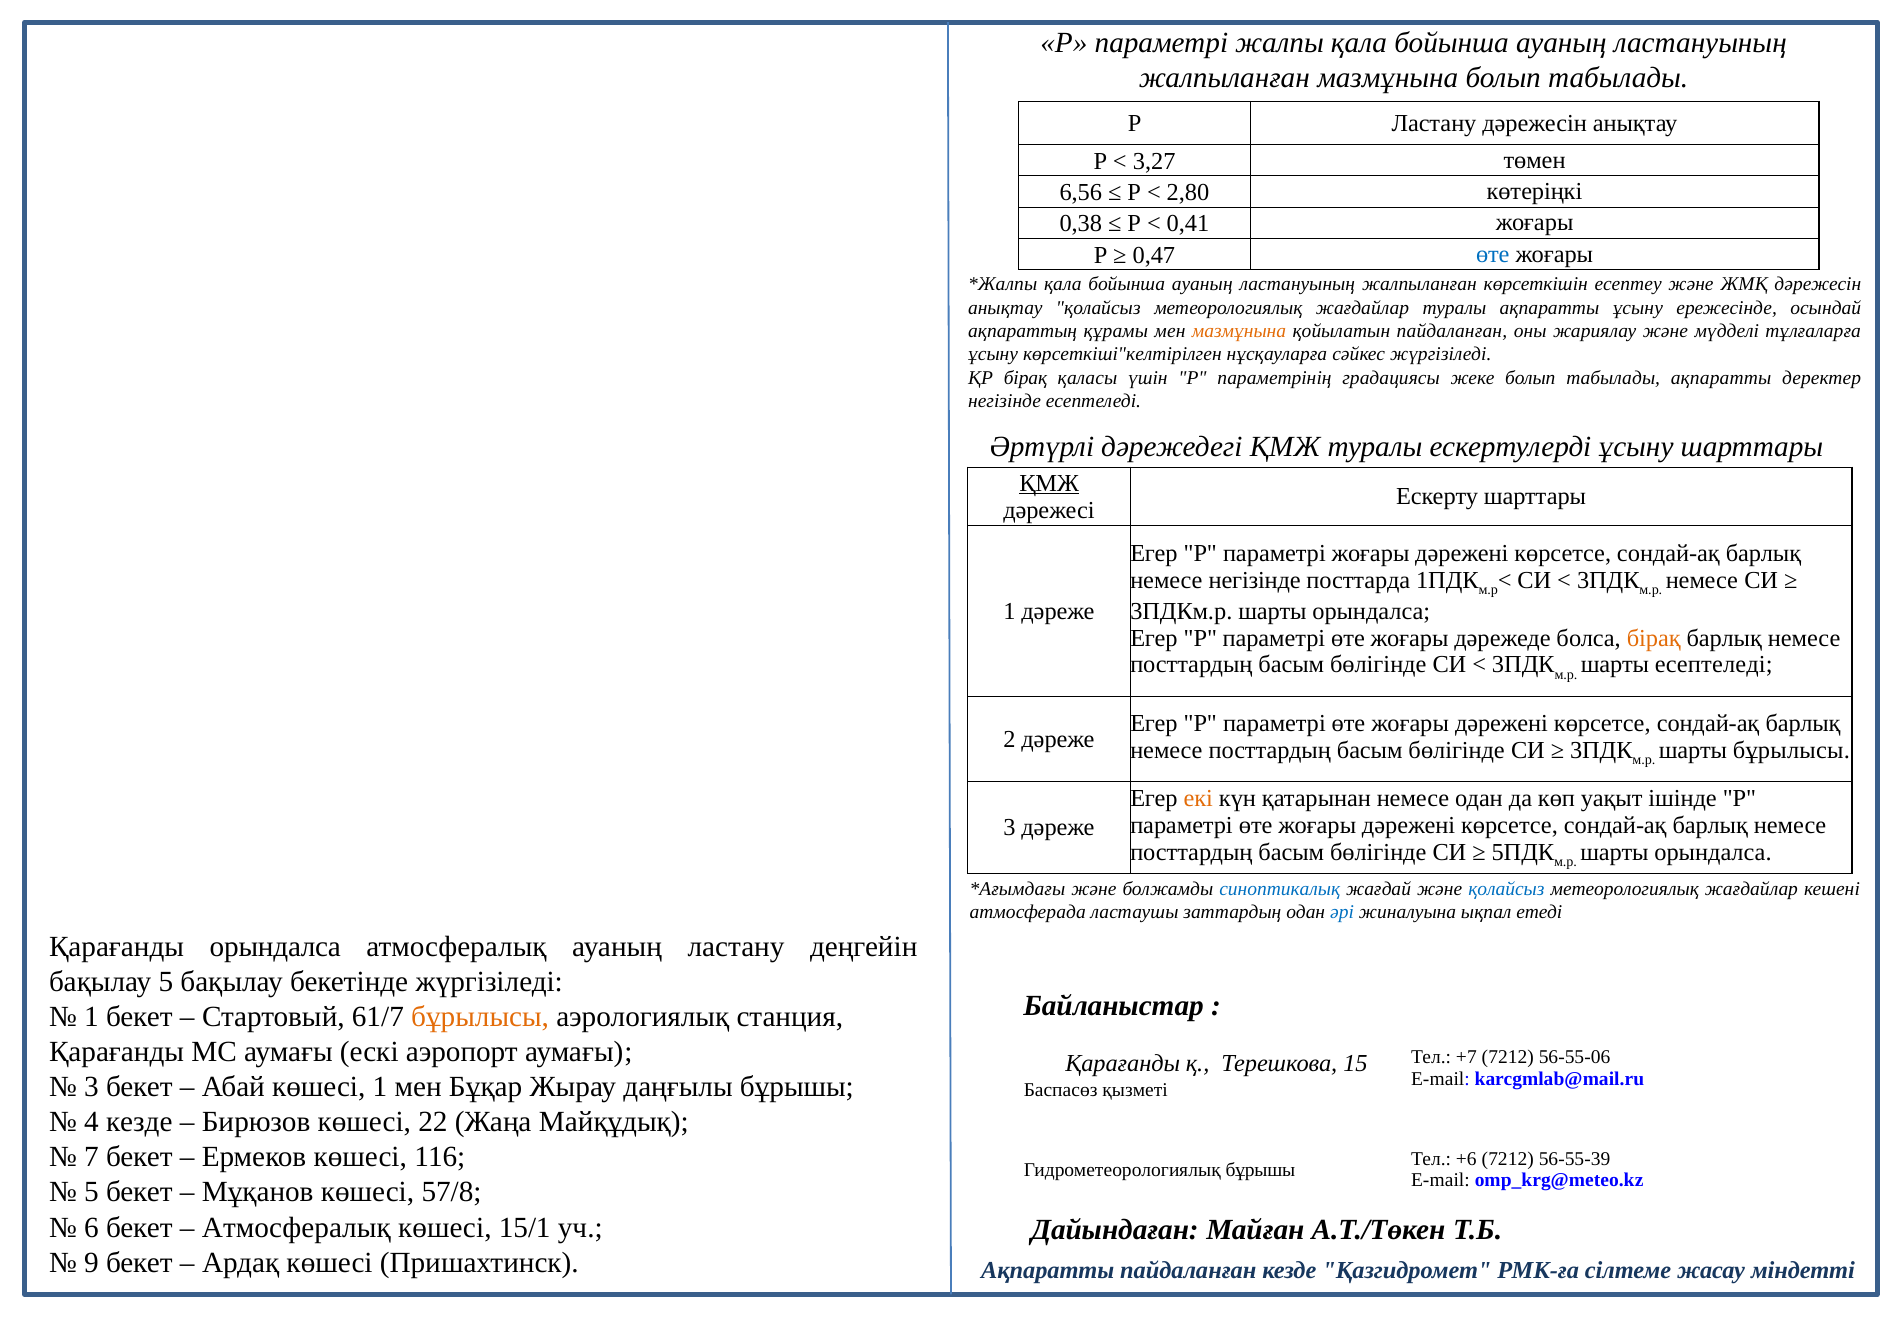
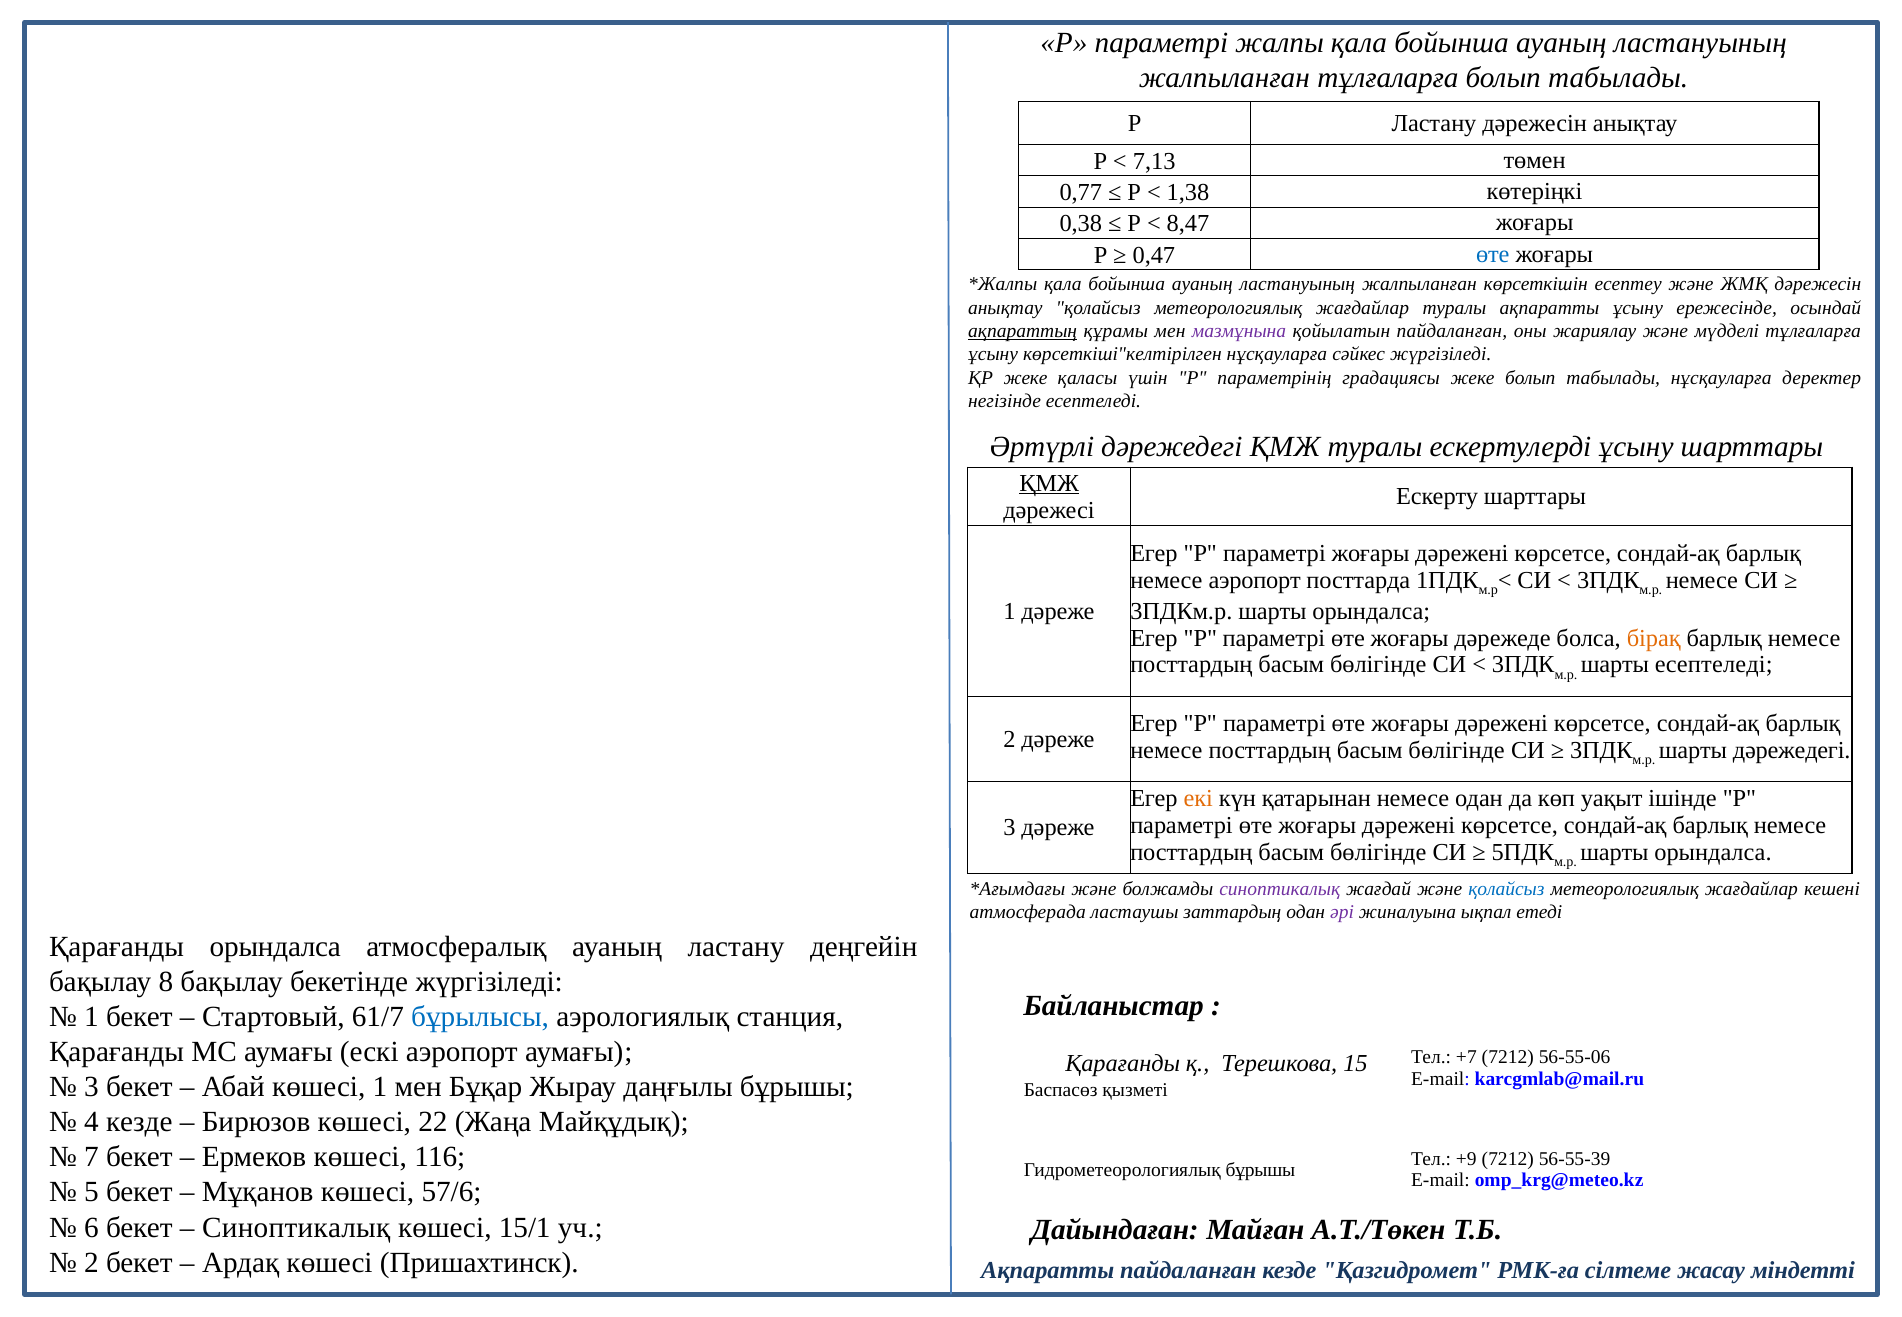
жалпыланған мазмұнына: мазмұнына -> тұлғаларға (1388, 78)
3,27: 3,27 -> 7,13 (1154, 161)
6,56: 6,56 -> 0,77 (1081, 192)
2,80: 2,80 -> 1,38 (1188, 192)
0,41: 0,41 -> 8,47 (1188, 224)
ақпараттың underline: none -> present (1023, 331)
мазмұнына colour: orange -> purple (1239, 331)
ҚР бірақ: бірақ -> жеке (1026, 378)
табылады ақпаратты: ақпаратты -> нұсқауларға (1721, 378)
немесе негізінде: негізінде -> аэропорт (1255, 580)
шарты бұрылысы: бұрылысы -> дәрежедегі (1792, 750)
синоптикалық colour: blue -> purple (1280, 889)
әрі colour: blue -> purple (1342, 912)
бақылау 5: 5 -> 8 (166, 981)
бұрылысы colour: orange -> blue (480, 1016)
+6: +6 -> +9 (1466, 1159)
57/8: 57/8 -> 57/6 (452, 1192)
Атмосфералық: Атмосфералық -> Синоптикалық (296, 1227)
9: 9 -> 2 (91, 1262)
